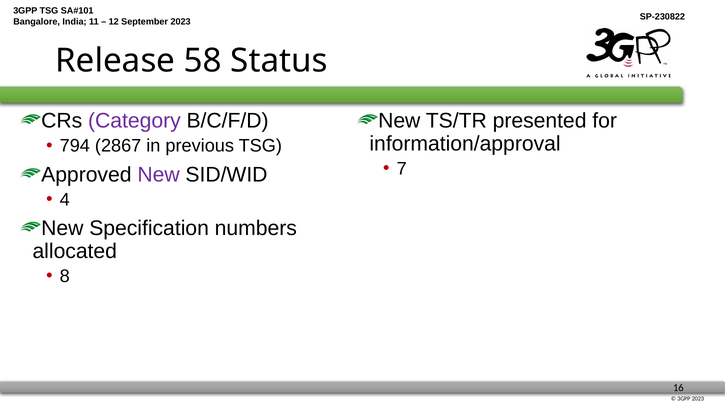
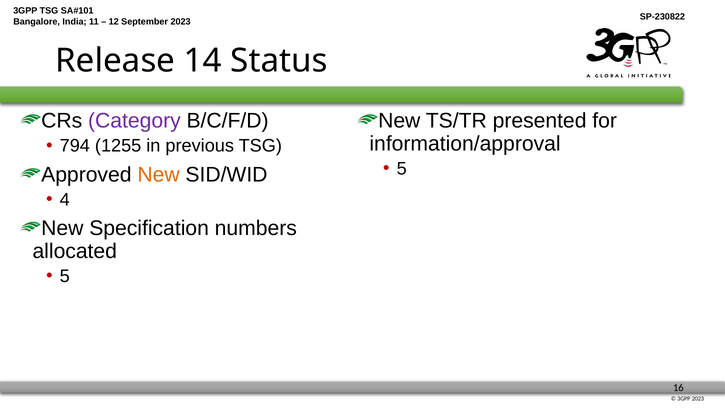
58: 58 -> 14 (203, 61)
2867: 2867 -> 1255 (118, 146)
7: 7 -> 5 (402, 169)
New colour: purple -> orange (159, 175)
8: 8 -> 5 (65, 276)
